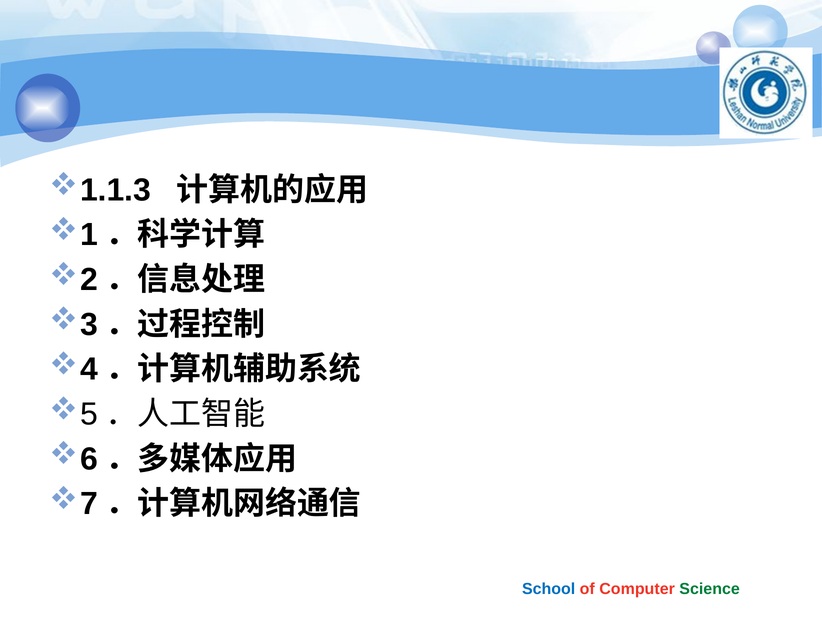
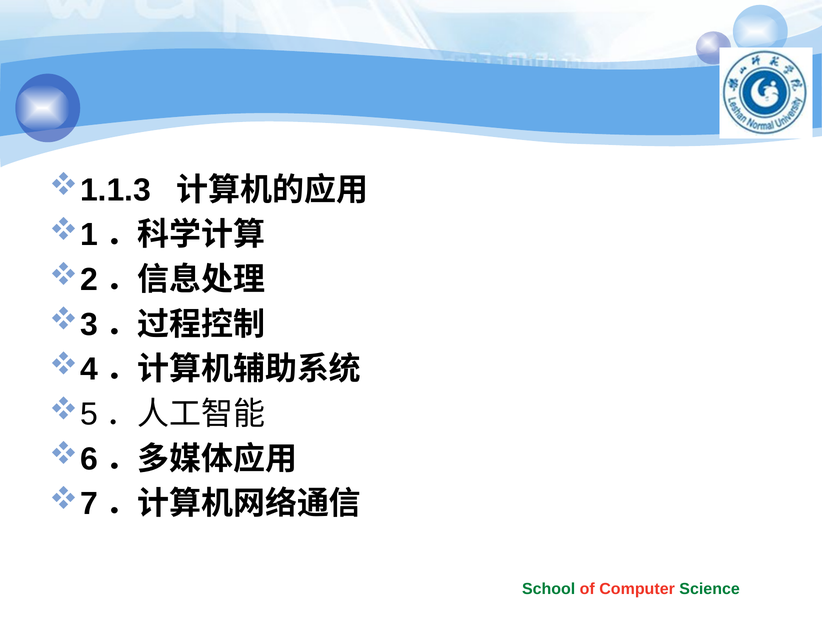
School colour: blue -> green (549, 589)
